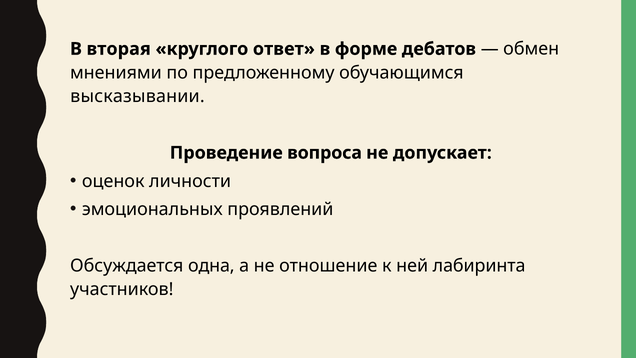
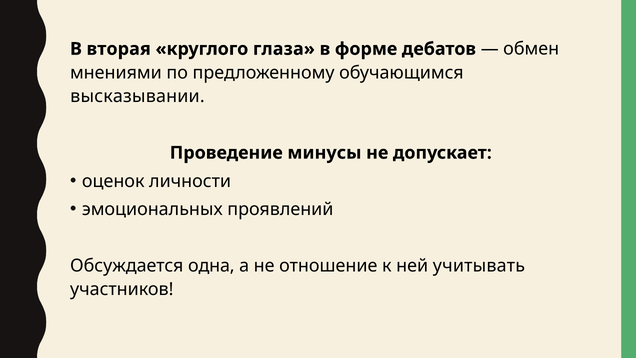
ответ: ответ -> глаза (284, 49)
вопроса: вопроса -> минусы (324, 153)
лабиринта: лабиринта -> учитывать (479, 266)
